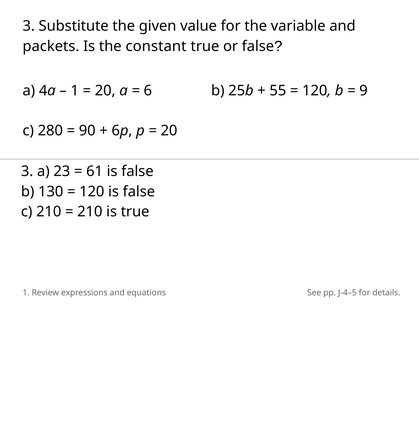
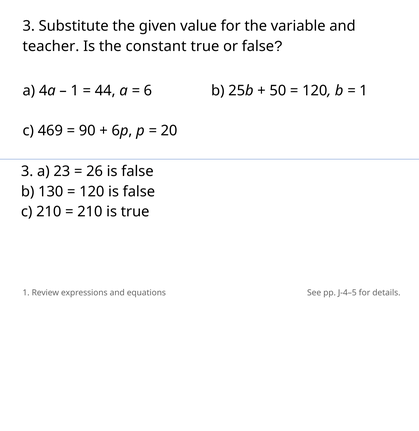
packets: packets -> teacher (51, 46)
20: 20 -> 44 (105, 91)
55: 55 -> 50 (278, 91)
9: 9 -> 1 (364, 91)
280: 280 -> 469 (50, 131)
61: 61 -> 26 (95, 171)
